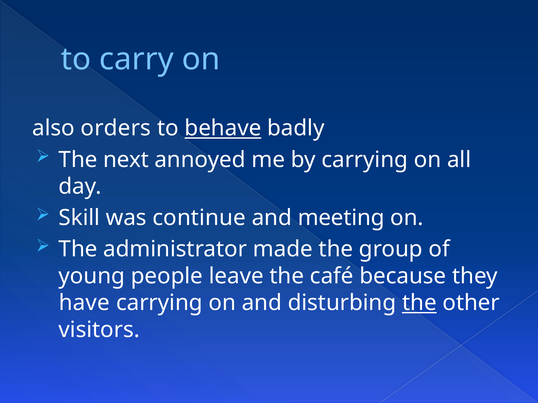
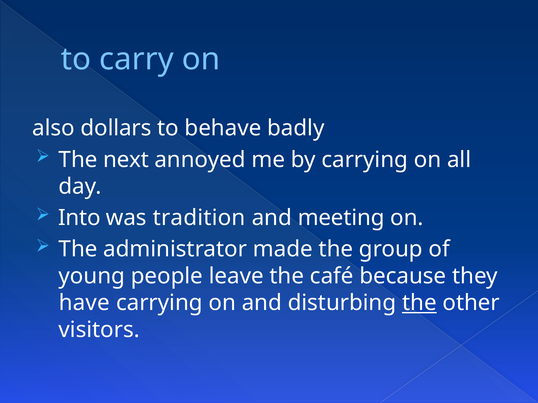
orders: orders -> dollars (116, 128)
behave underline: present -> none (223, 128)
Skill: Skill -> Into (79, 218)
continue: continue -> tradition (199, 218)
